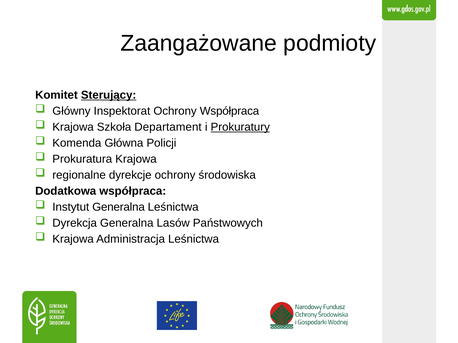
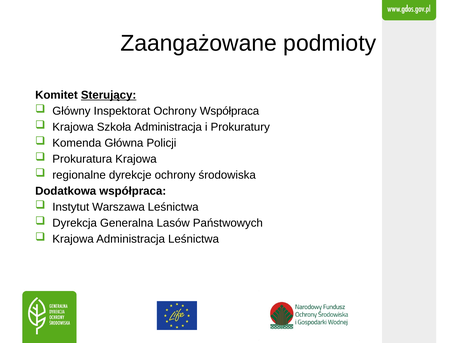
Szkoła Departament: Departament -> Administracja (168, 127)
Prokuratury underline: present -> none (240, 127)
Instytut Generalna: Generalna -> Warszawa (119, 207)
